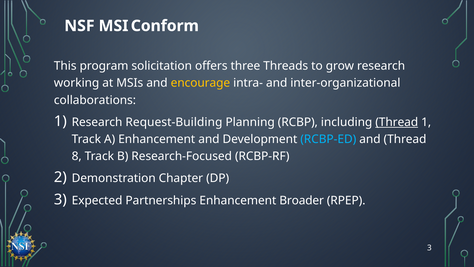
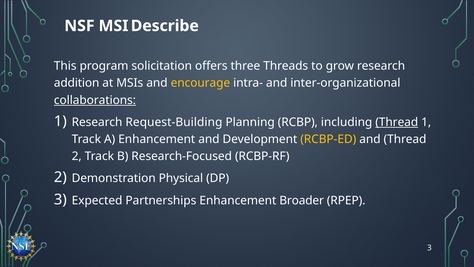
Conform: Conform -> Describe (165, 26)
working: working -> addition (77, 83)
collaborations underline: none -> present (95, 100)
RCBP-ED colour: light blue -> yellow (328, 139)
8: 8 -> 2 (77, 156)
Chapter: Chapter -> Physical (181, 178)
